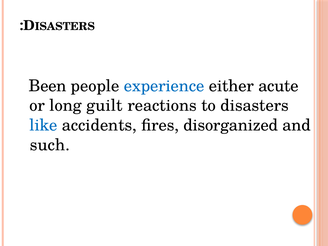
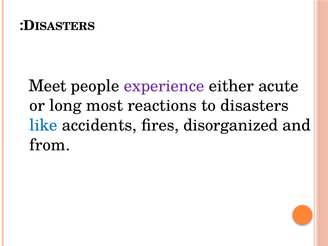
Been: Been -> Meet (48, 86)
experience colour: blue -> purple (164, 86)
guilt: guilt -> most (105, 106)
such: such -> from (50, 145)
